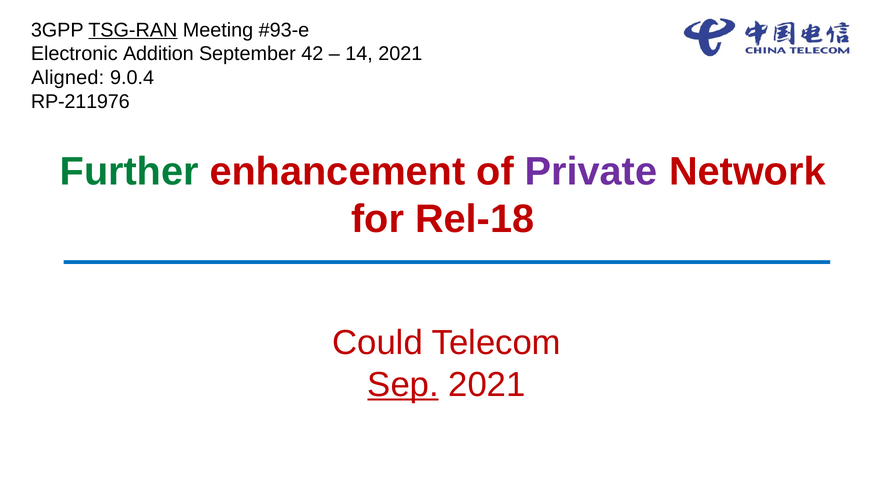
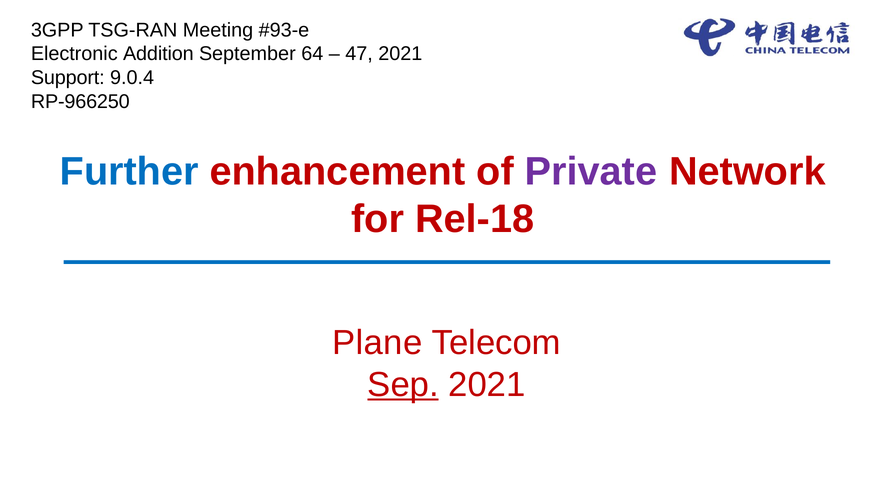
TSG-RAN underline: present -> none (133, 30)
42: 42 -> 64 (312, 54)
14: 14 -> 47 (359, 54)
Aligned: Aligned -> Support (68, 78)
RP-211976: RP-211976 -> RP-966250 (80, 101)
Further colour: green -> blue (129, 171)
Could: Could -> Plane (377, 342)
